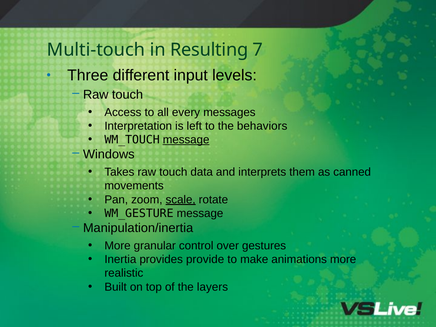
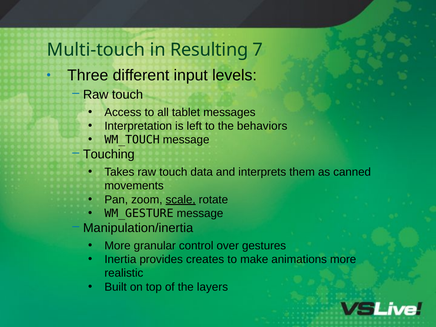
every: every -> tablet (186, 112)
message underline: present -> none (186, 140)
Windows: Windows -> Touching (109, 154)
provide: provide -> creates (205, 259)
